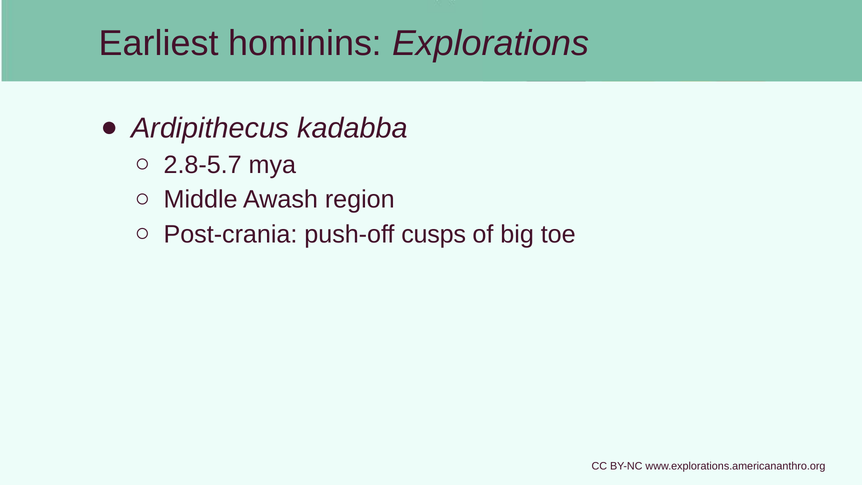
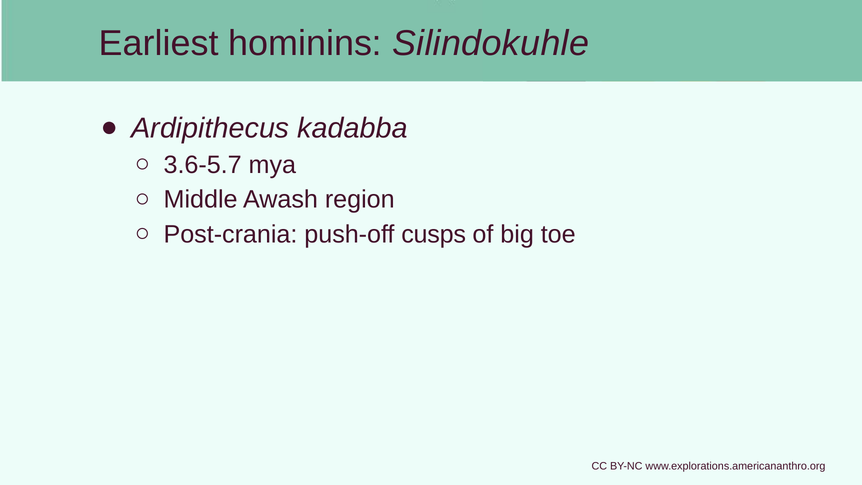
Explorations: Explorations -> Silindokuhle (491, 43)
2.8-5.7: 2.8-5.7 -> 3.6-5.7 (203, 165)
